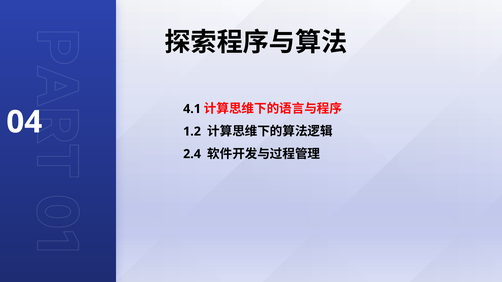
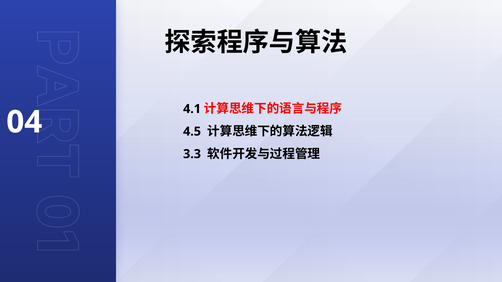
1.2: 1.2 -> 4.5 (192, 132)
2.4: 2.4 -> 3.3 (192, 154)
